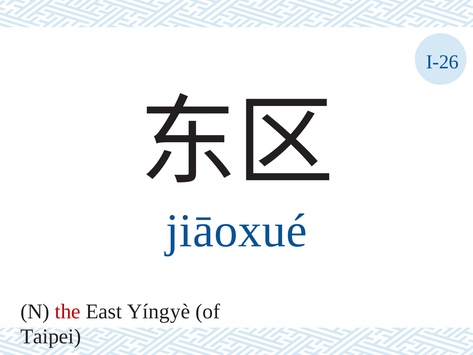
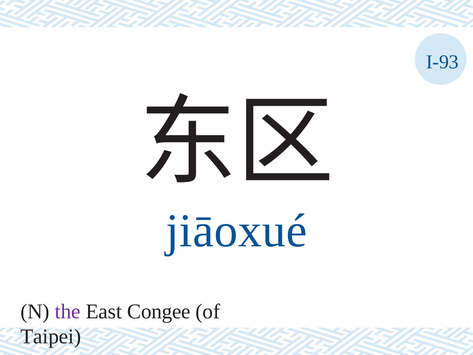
I-26: I-26 -> I-93 (442, 62)
the colour: red -> purple (68, 311)
Yíngyè: Yíngyè -> Congee (159, 311)
